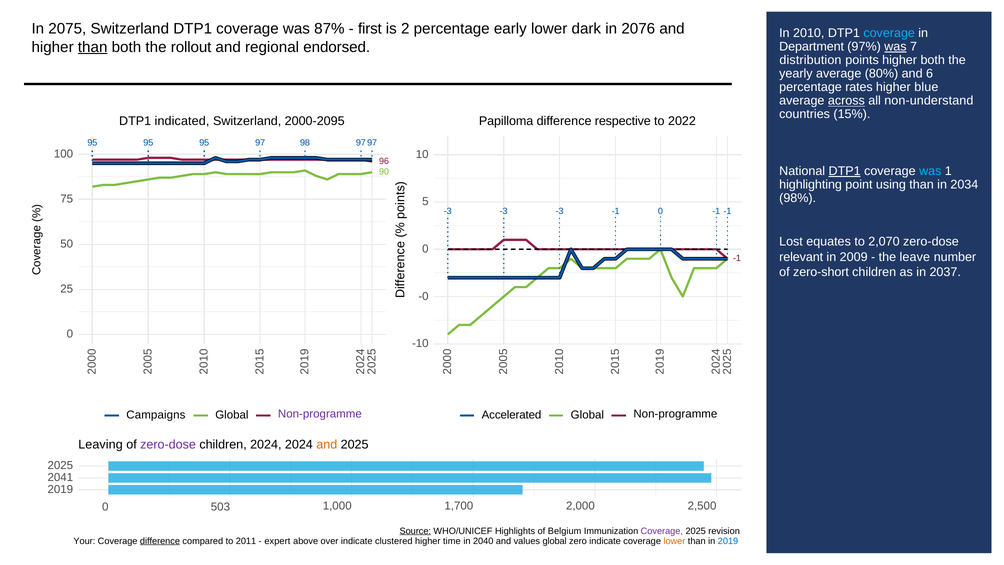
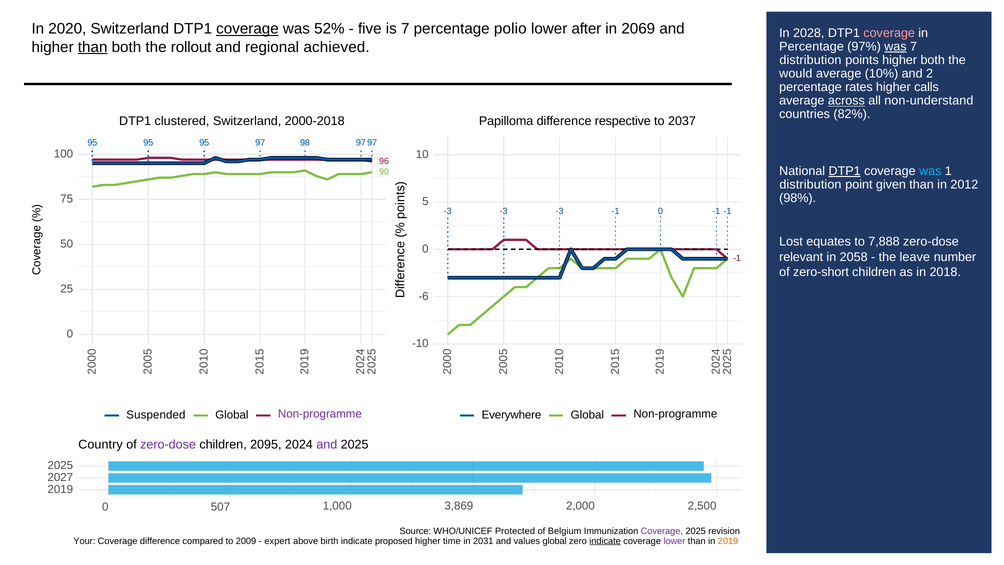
2075: 2075 -> 2020 (67, 29)
coverage underline: none -> present (247, 29)
87%: 87% -> 52% (329, 29)
first: first -> five (370, 29)
is 2: 2 -> 7 (405, 29)
early: early -> polio (510, 29)
dark: dark -> after (586, 29)
2076: 2076 -> 2069 (638, 29)
2010: 2010 -> 2028 (809, 33)
coverage colour: light blue -> pink (889, 33)
endorsed: endorsed -> achieved (337, 47)
Department: Department -> Percentage (812, 47)
yearly: yearly -> would (796, 74)
80%: 80% -> 10% (882, 74)
and 6: 6 -> 2 (930, 74)
blue: blue -> calls (927, 87)
15%: 15% -> 82% (852, 114)
indicated: indicated -> clustered (182, 121)
2000-2095: 2000-2095 -> 2000-2018 (315, 121)
2022: 2022 -> 2037 (682, 121)
highlighting: highlighting -> distribution (810, 185)
using: using -> given (891, 185)
2034: 2034 -> 2012 (964, 185)
2,070: 2,070 -> 7,888 (884, 242)
2009: 2009 -> 2058 (854, 257)
2037: 2037 -> 2018 (945, 272)
-0: -0 -> -6 (424, 296)
Campaigns: Campaigns -> Suspended (156, 415)
Accelerated: Accelerated -> Everywhere (512, 415)
Leaving: Leaving -> Country (101, 445)
children 2024: 2024 -> 2095 (266, 445)
and colour: orange -> purple (327, 445)
2041: 2041 -> 2027 (60, 477)
503: 503 -> 507 (220, 507)
1,700: 1,700 -> 3,869 (459, 506)
Source underline: present -> none (415, 531)
Highlights: Highlights -> Protected (515, 531)
difference underline: present -> none (160, 541)
2011: 2011 -> 2009 (246, 541)
over: over -> birth (330, 541)
clustered: clustered -> proposed (394, 541)
2040: 2040 -> 2031 (483, 541)
indicate underline: none -> present (605, 541)
lower colour: orange -> purple (674, 541)
2019 colour: blue -> orange (728, 541)
